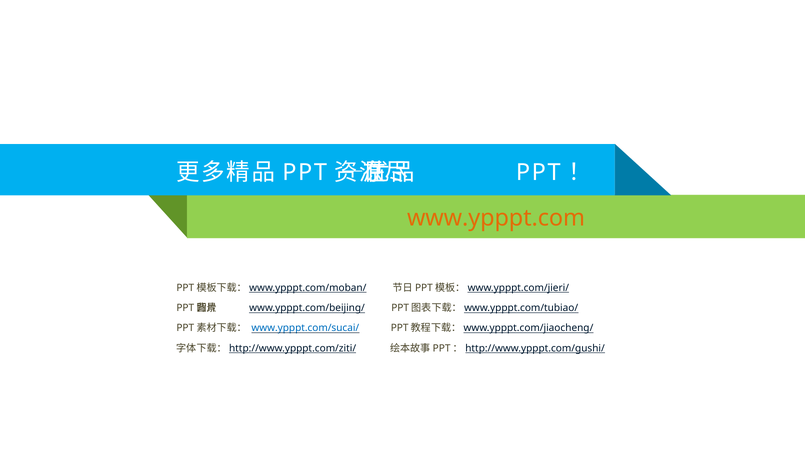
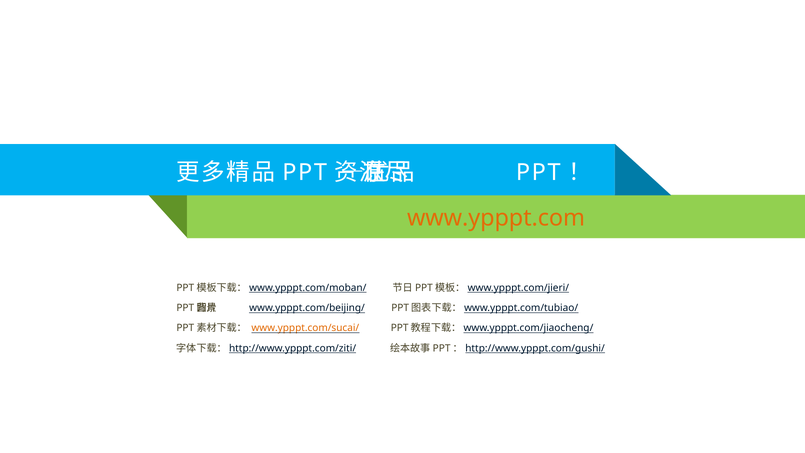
www.ypppt.com/sucai/ colour: blue -> orange (305, 328)
